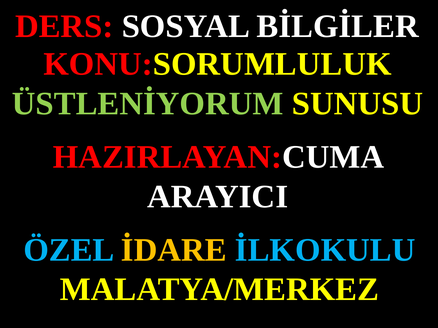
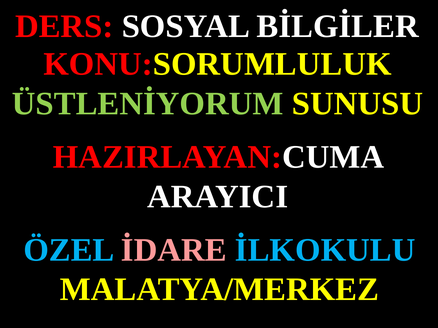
İDARE colour: yellow -> pink (174, 251)
